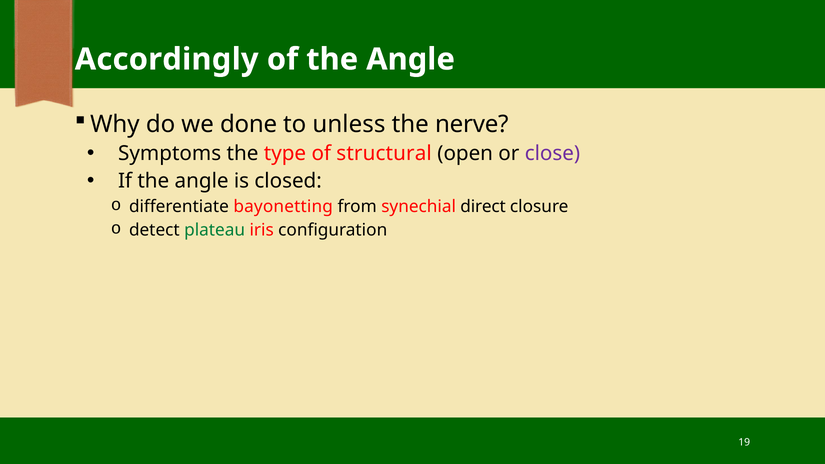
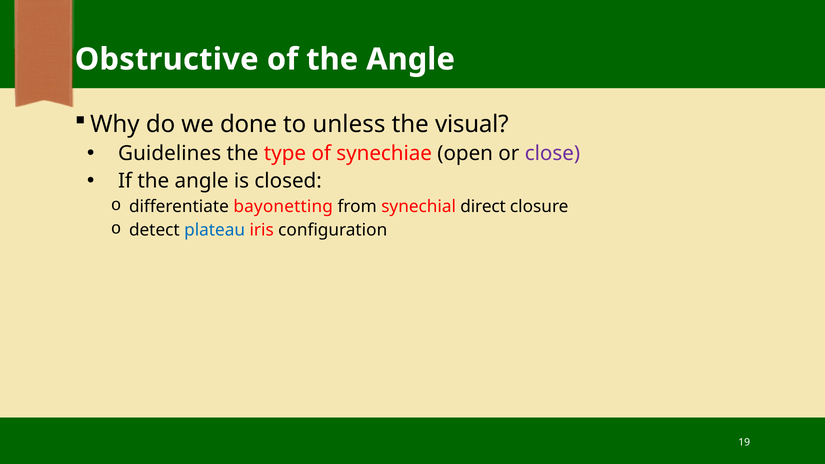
Accordingly: Accordingly -> Obstructive (167, 59)
nerve: nerve -> visual (472, 124)
Symptoms: Symptoms -> Guidelines (170, 154)
structural: structural -> synechiae (384, 154)
plateau colour: green -> blue (215, 230)
